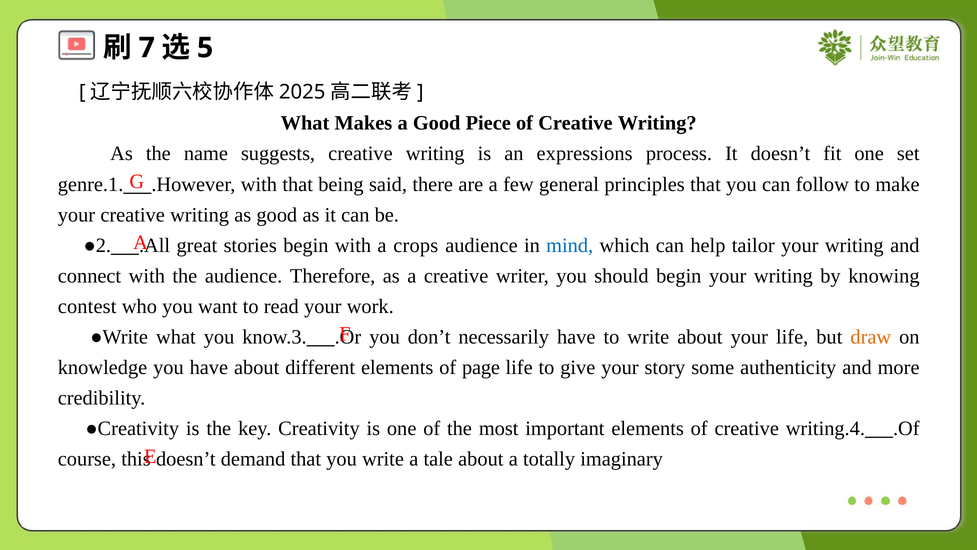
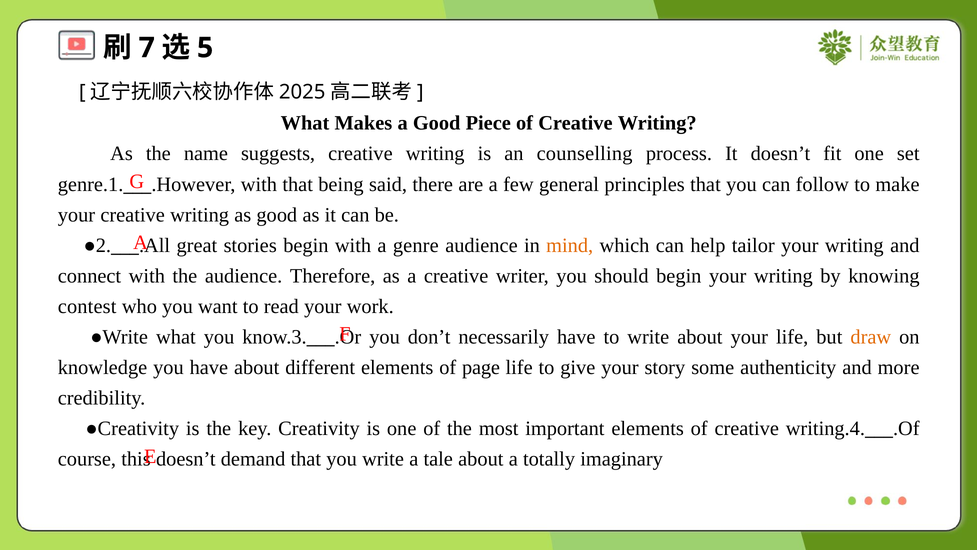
expressions: expressions -> counselling (585, 154)
crops: crops -> genre (416, 245)
mind colour: blue -> orange (570, 245)
